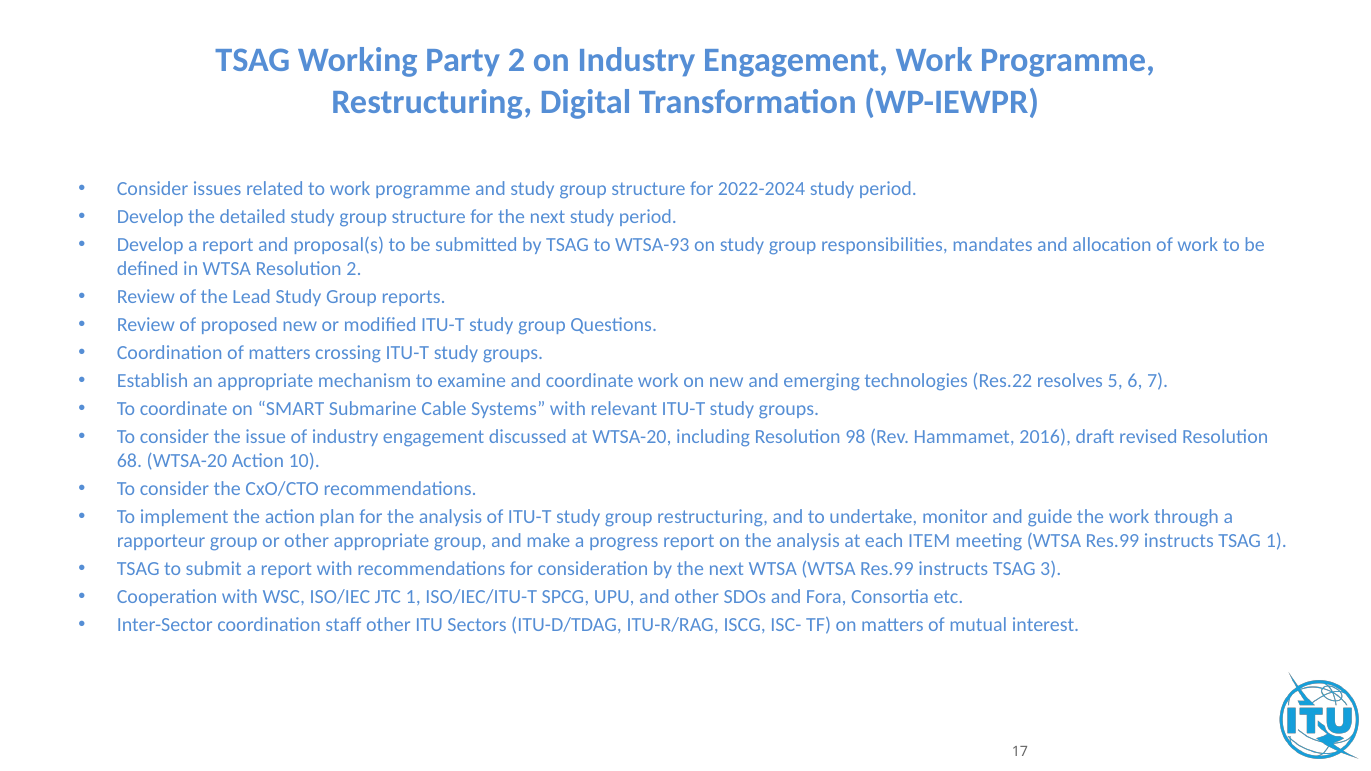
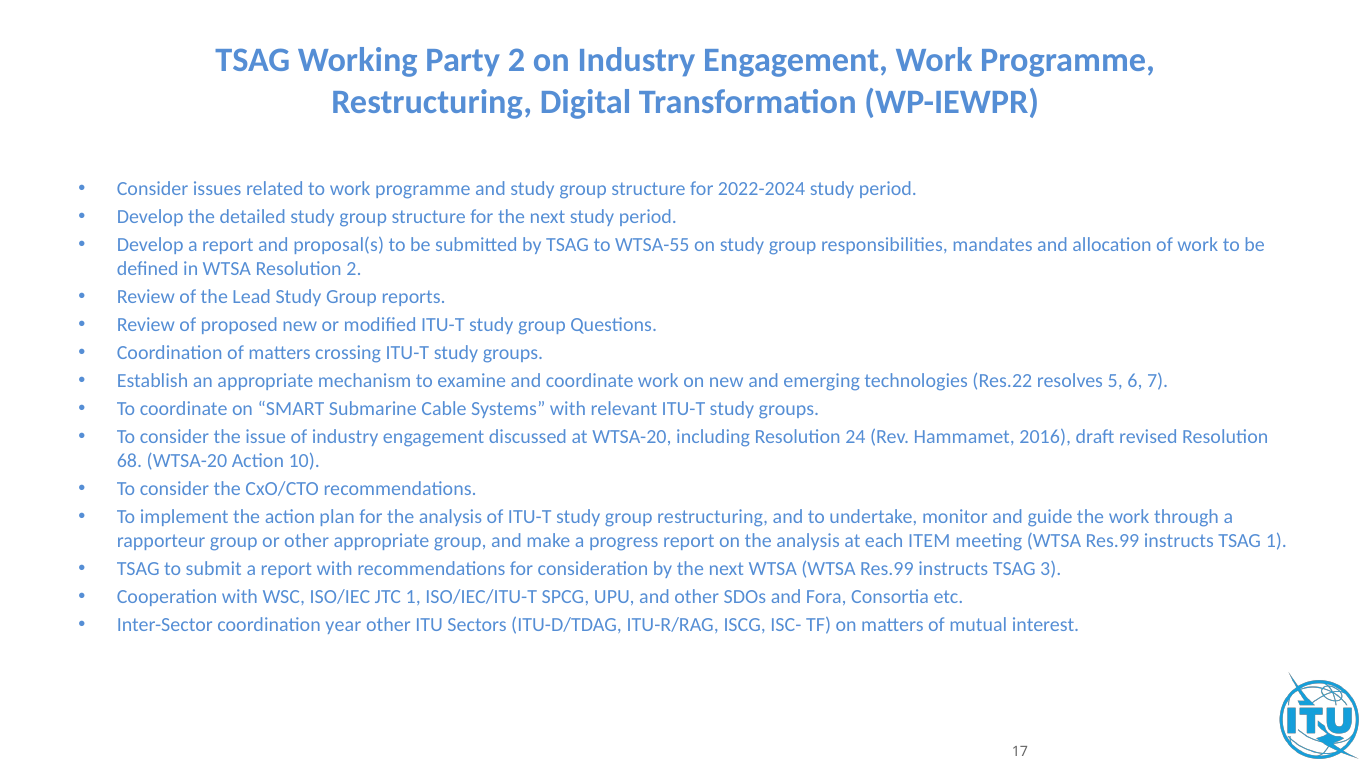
WTSA-93: WTSA-93 -> WTSA-55 (652, 245)
98: 98 -> 24 (855, 437)
staff: staff -> year (343, 625)
